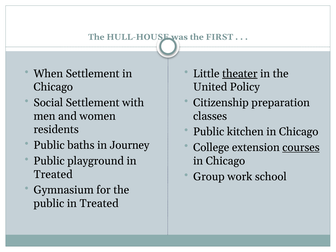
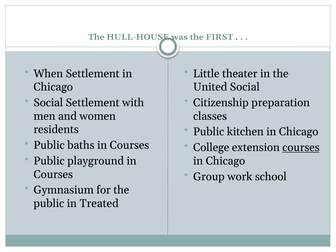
theater underline: present -> none (240, 74)
United Policy: Policy -> Social (245, 87)
baths in Journey: Journey -> Courses (129, 145)
Treated: Treated -> Courses (53, 174)
